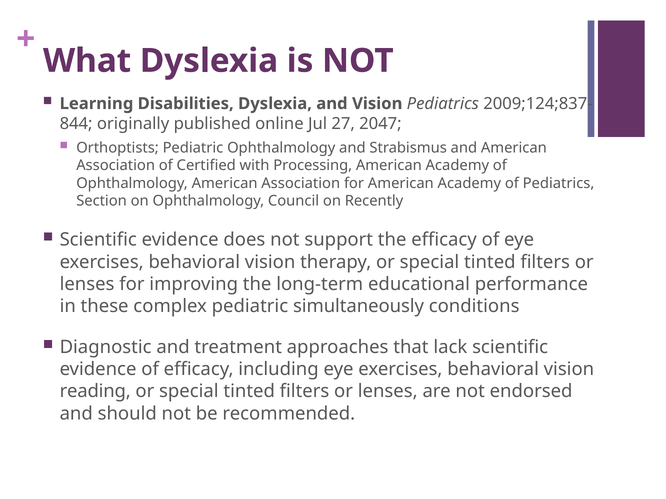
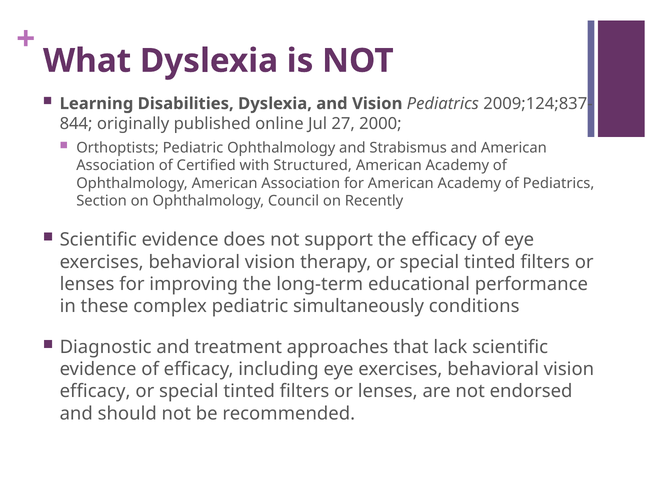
2047: 2047 -> 2000 (380, 124)
Processing: Processing -> Structured (313, 166)
reading: reading -> efficacy (95, 392)
